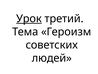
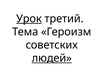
людей underline: none -> present (52, 58)
